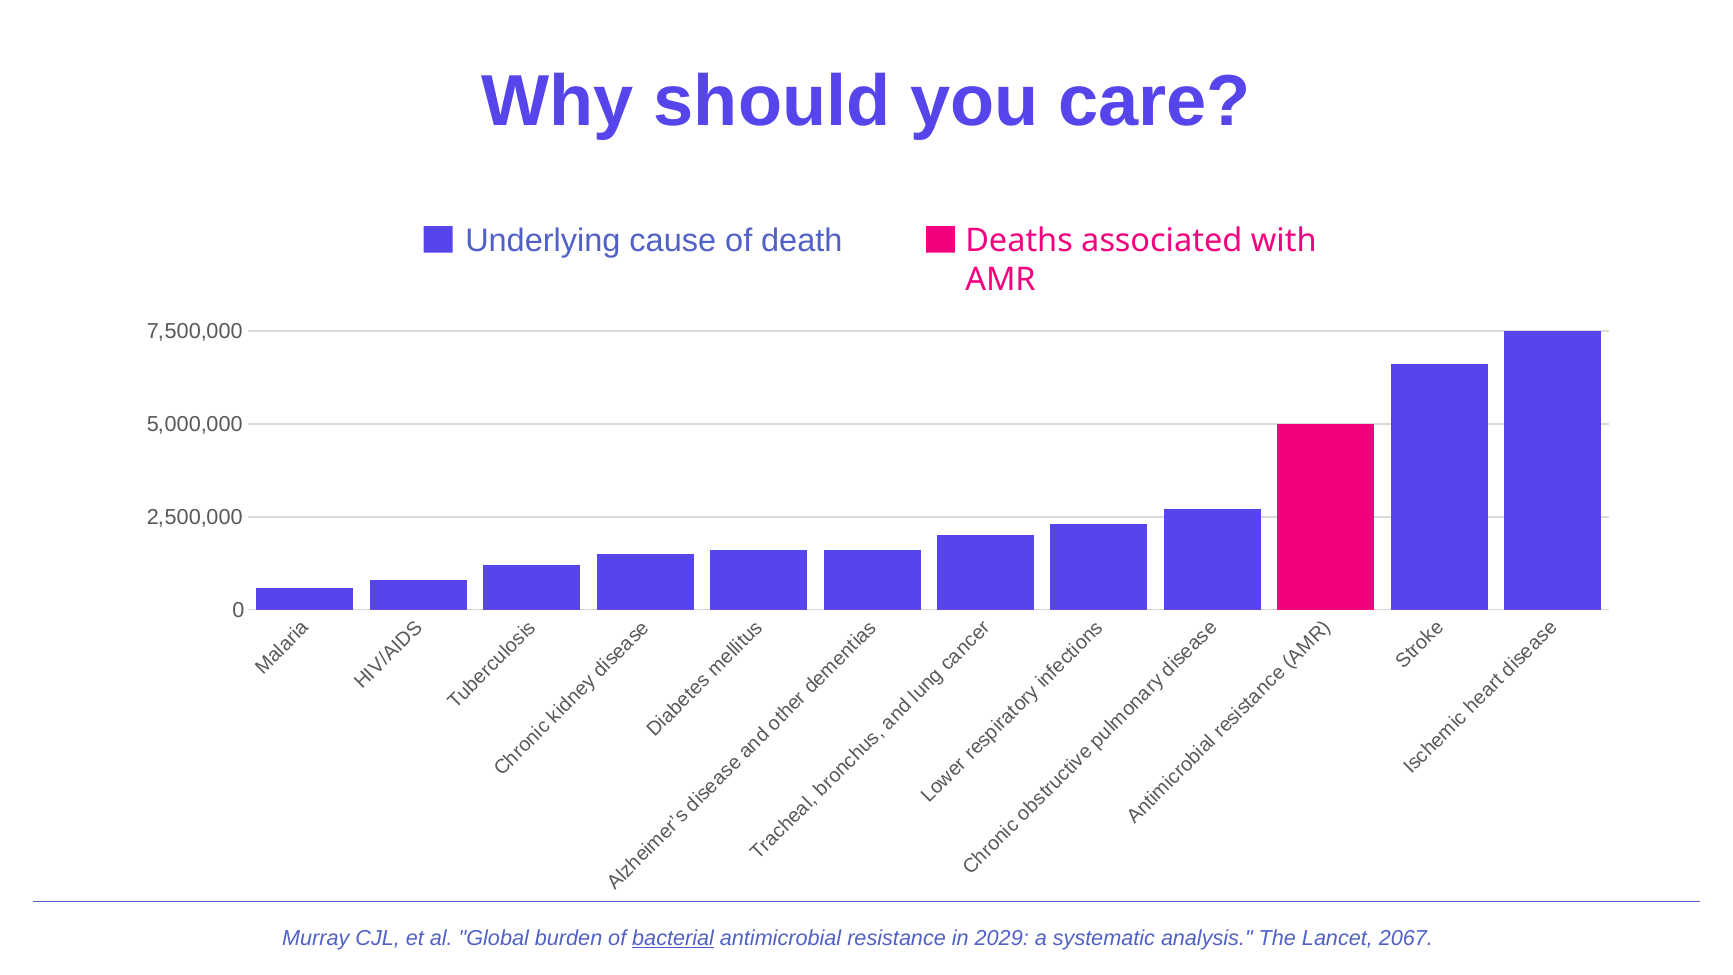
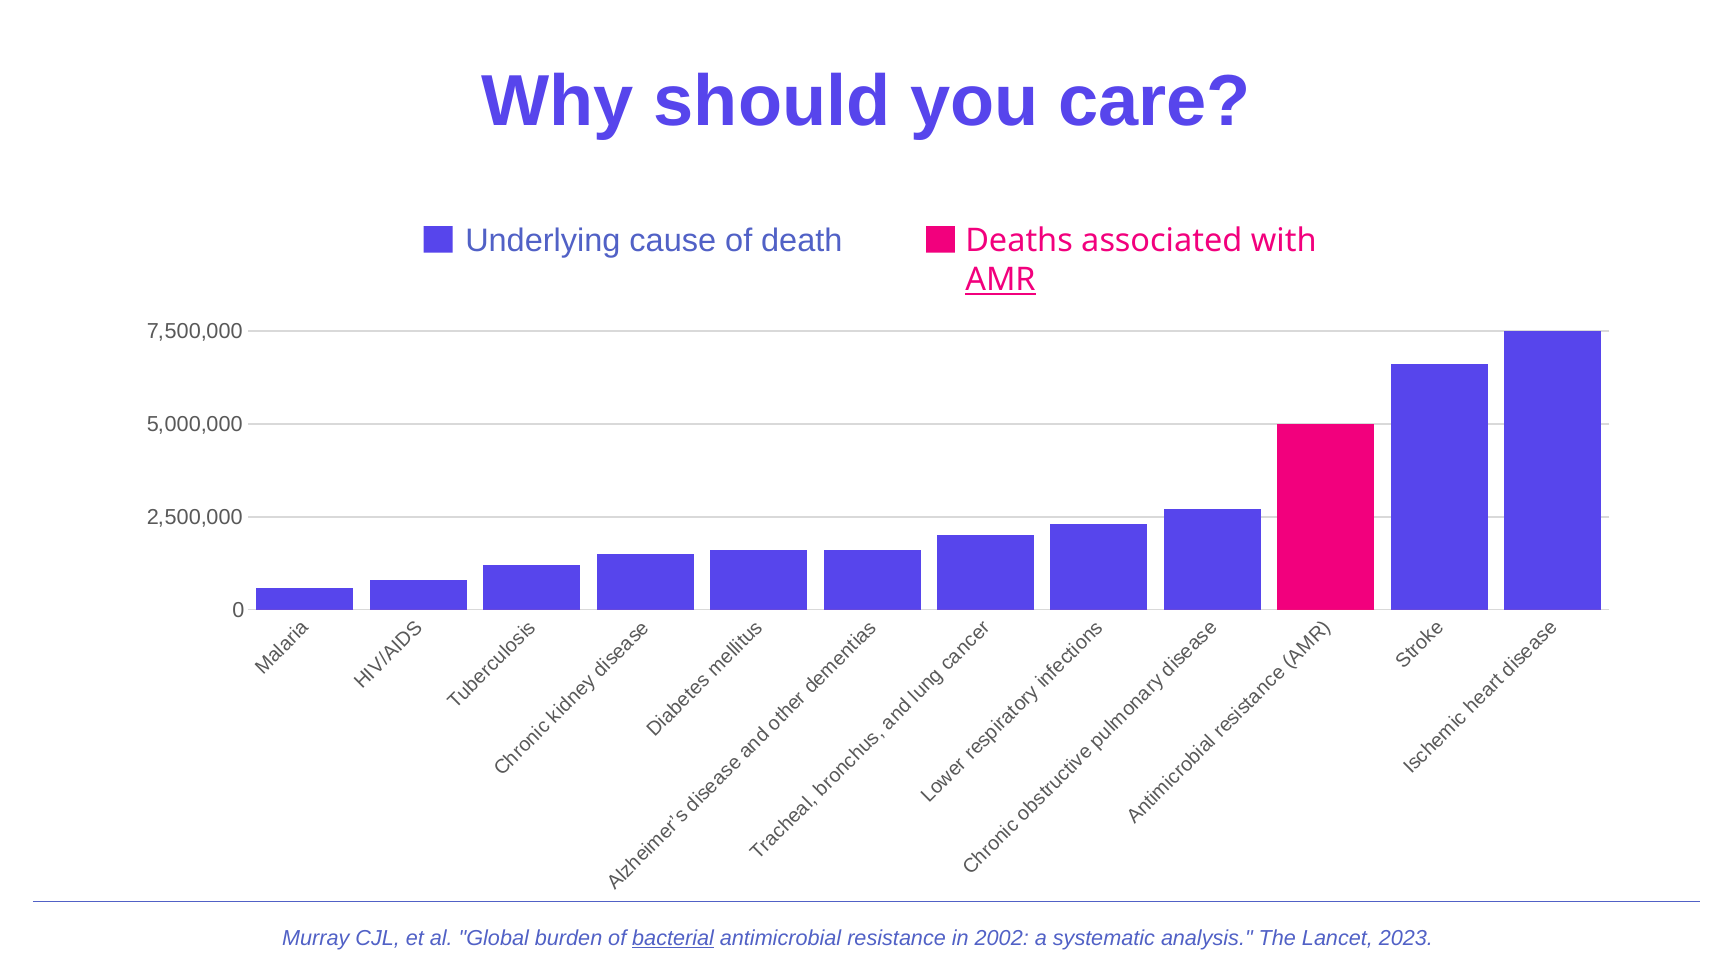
AMR underline: none -> present (1000, 280)
2029: 2029 -> 2002 (1002, 938)
2067: 2067 -> 2023 (1406, 938)
